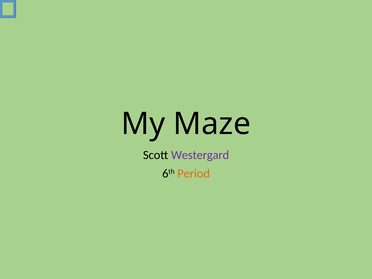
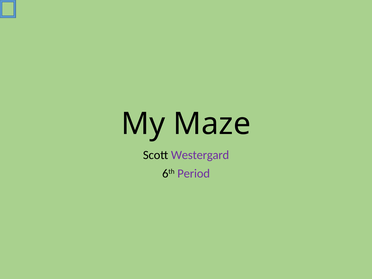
Period colour: orange -> purple (194, 174)
